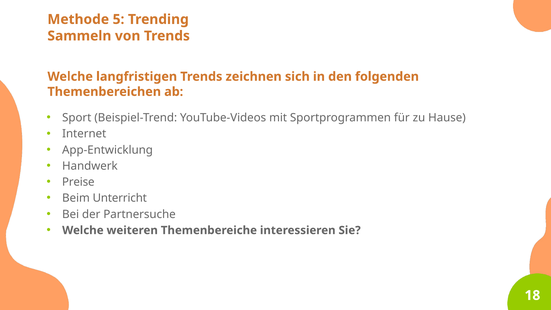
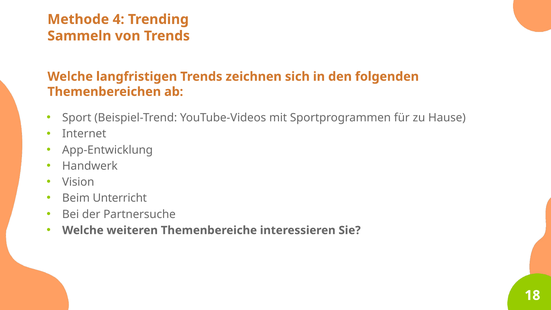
5: 5 -> 4 (119, 19)
Preise: Preise -> Vision (78, 182)
